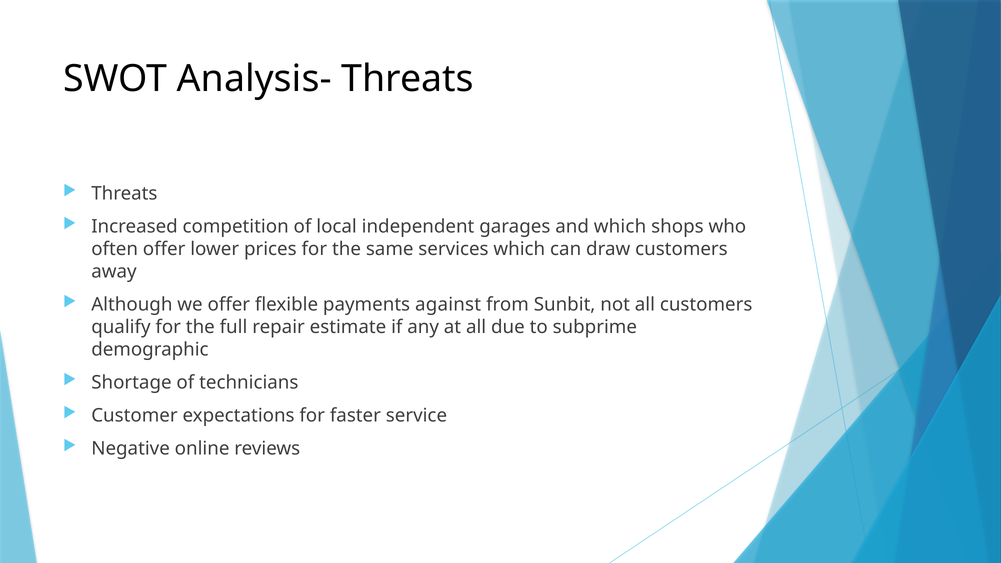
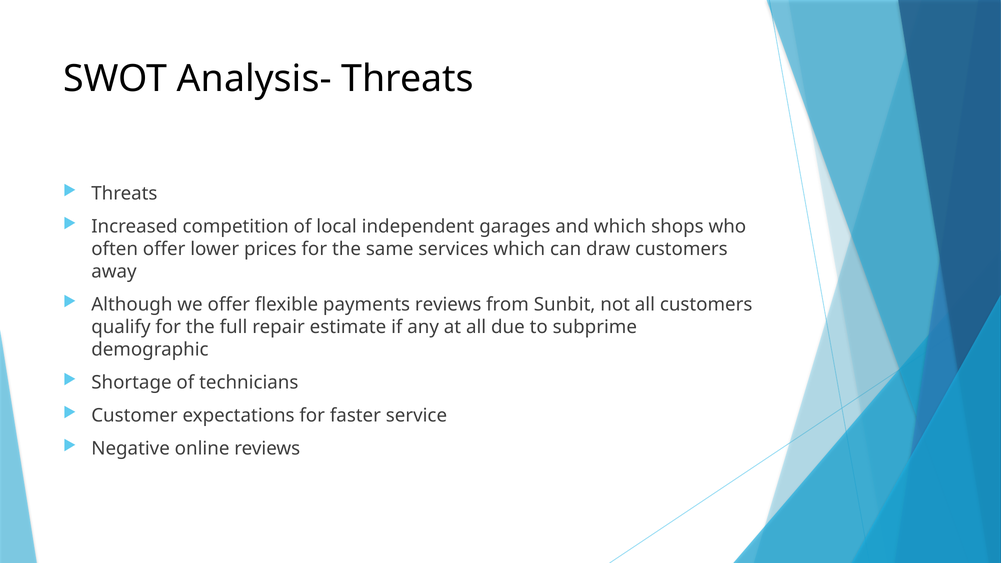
payments against: against -> reviews (448, 305)
